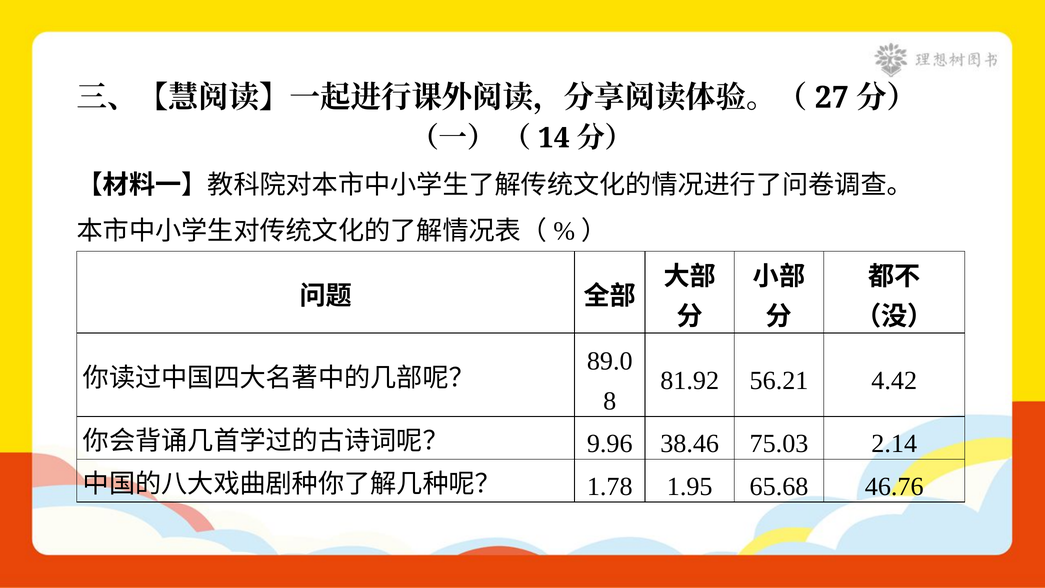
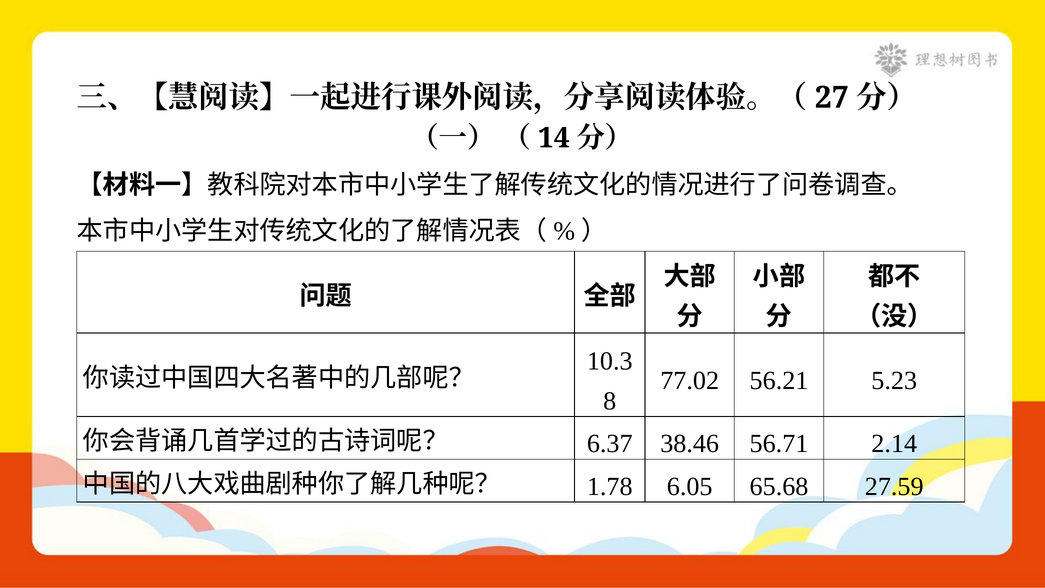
89.0: 89.0 -> 10.3 (610, 361)
81.92: 81.92 -> 77.02 (690, 381)
4.42: 4.42 -> 5.23 (894, 381)
9.96: 9.96 -> 6.37 (610, 444)
75.03: 75.03 -> 56.71 (779, 444)
1.95: 1.95 -> 6.05 (690, 486)
46.76: 46.76 -> 27.59 (894, 486)
